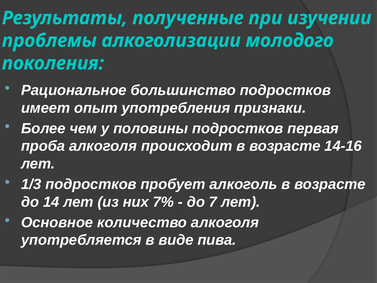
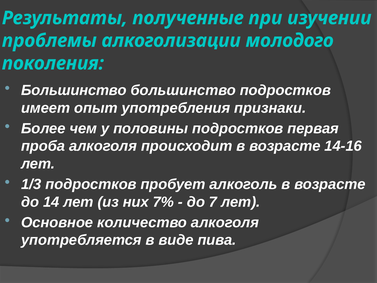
Рациональное: Рациональное -> Большинство (74, 90)
